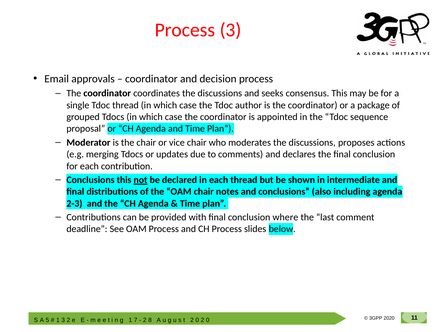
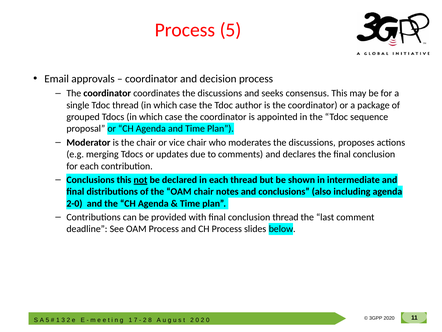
Process 3: 3 -> 5 (231, 30)
2-3: 2-3 -> 2-0 (74, 203)
conclusion where: where -> thread (285, 217)
